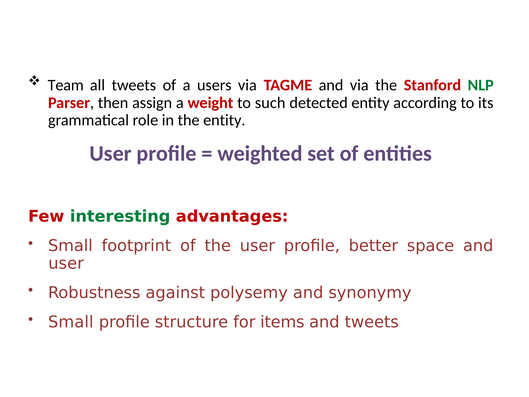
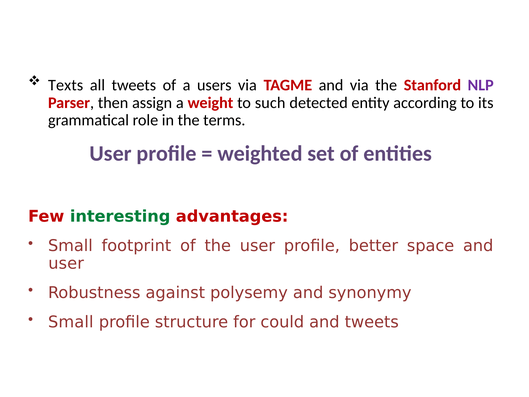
Team: Team -> Texts (66, 85)
NLP colour: green -> purple (481, 85)
the entity: entity -> terms (224, 120)
items: items -> could (282, 322)
